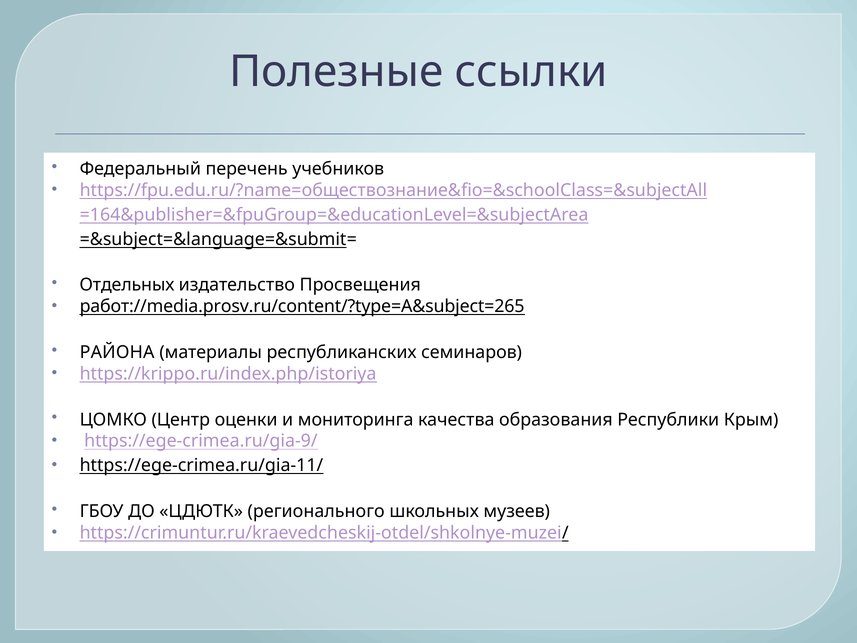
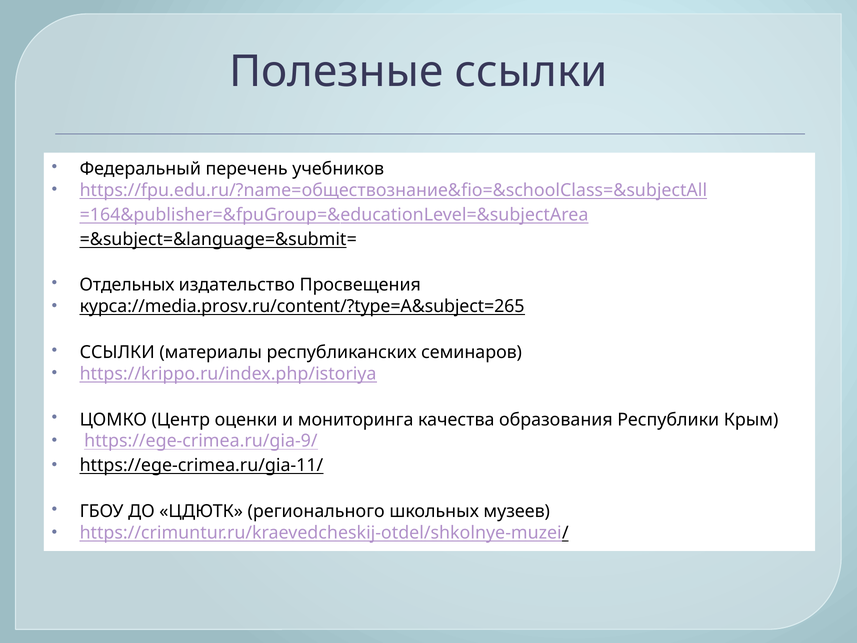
работ://media.prosv.ru/content/?type=A&subject=265: работ://media.prosv.ru/content/?type=A&subject=265 -> курса://media.prosv.ru/content/?type=A&subject=265 (302, 306)
РАЙОНА: РАЙОНА -> ССЫЛКИ (117, 352)
